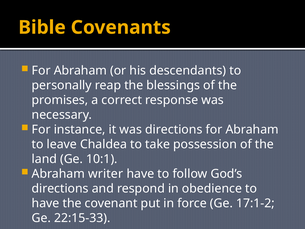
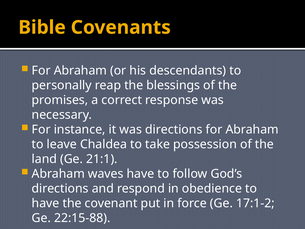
10:1: 10:1 -> 21:1 (102, 159)
writer: writer -> waves (106, 174)
22:15-33: 22:15-33 -> 22:15-88 (82, 218)
